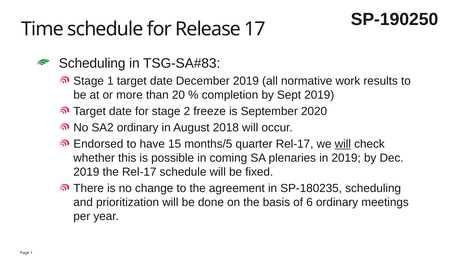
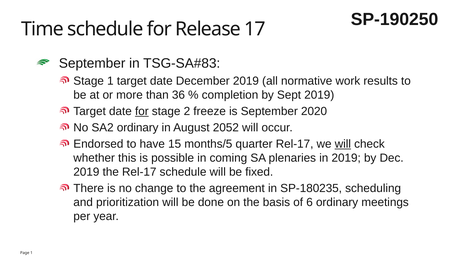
Scheduling: Scheduling -> September (92, 63)
20: 20 -> 36 (178, 95)
for underline: none -> present (142, 111)
2018: 2018 -> 2052 (226, 127)
